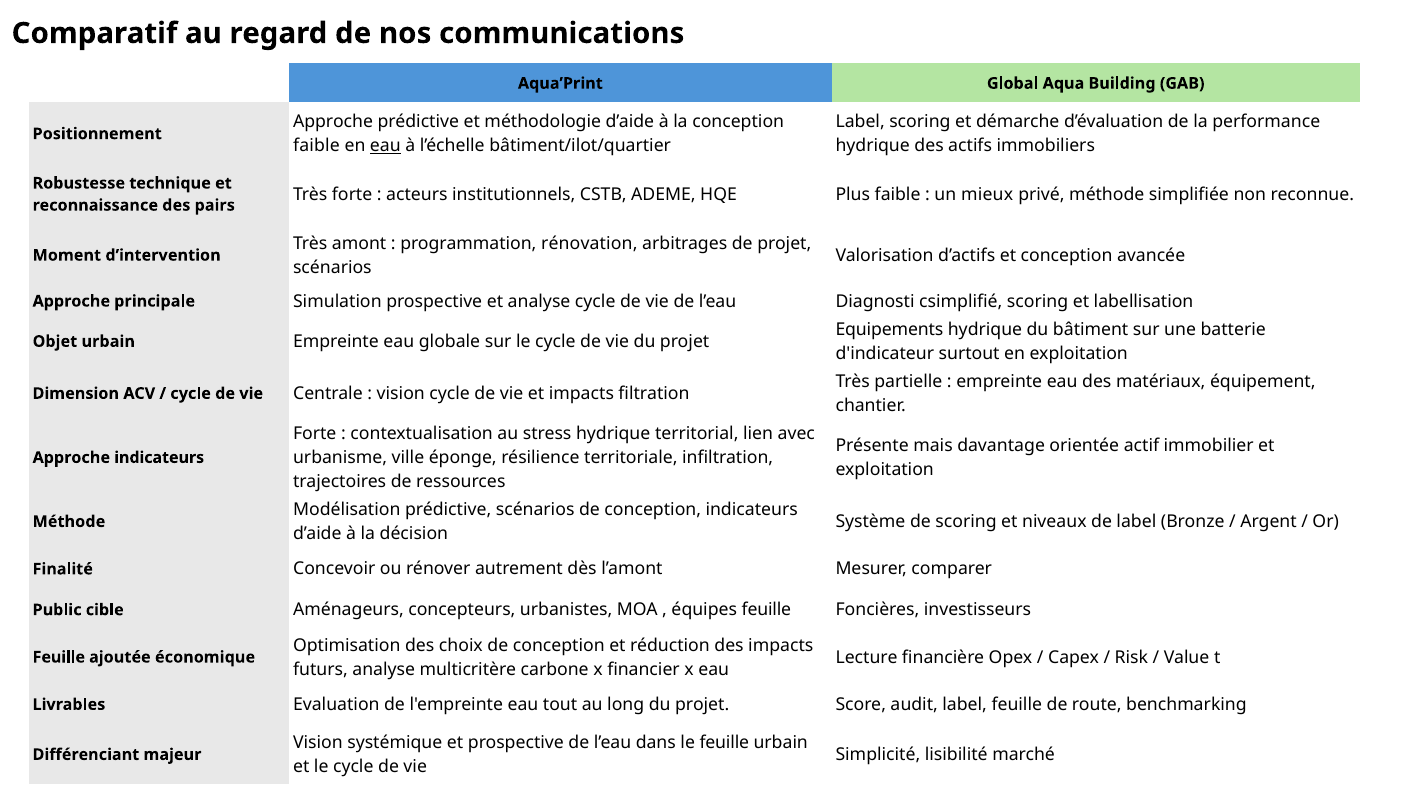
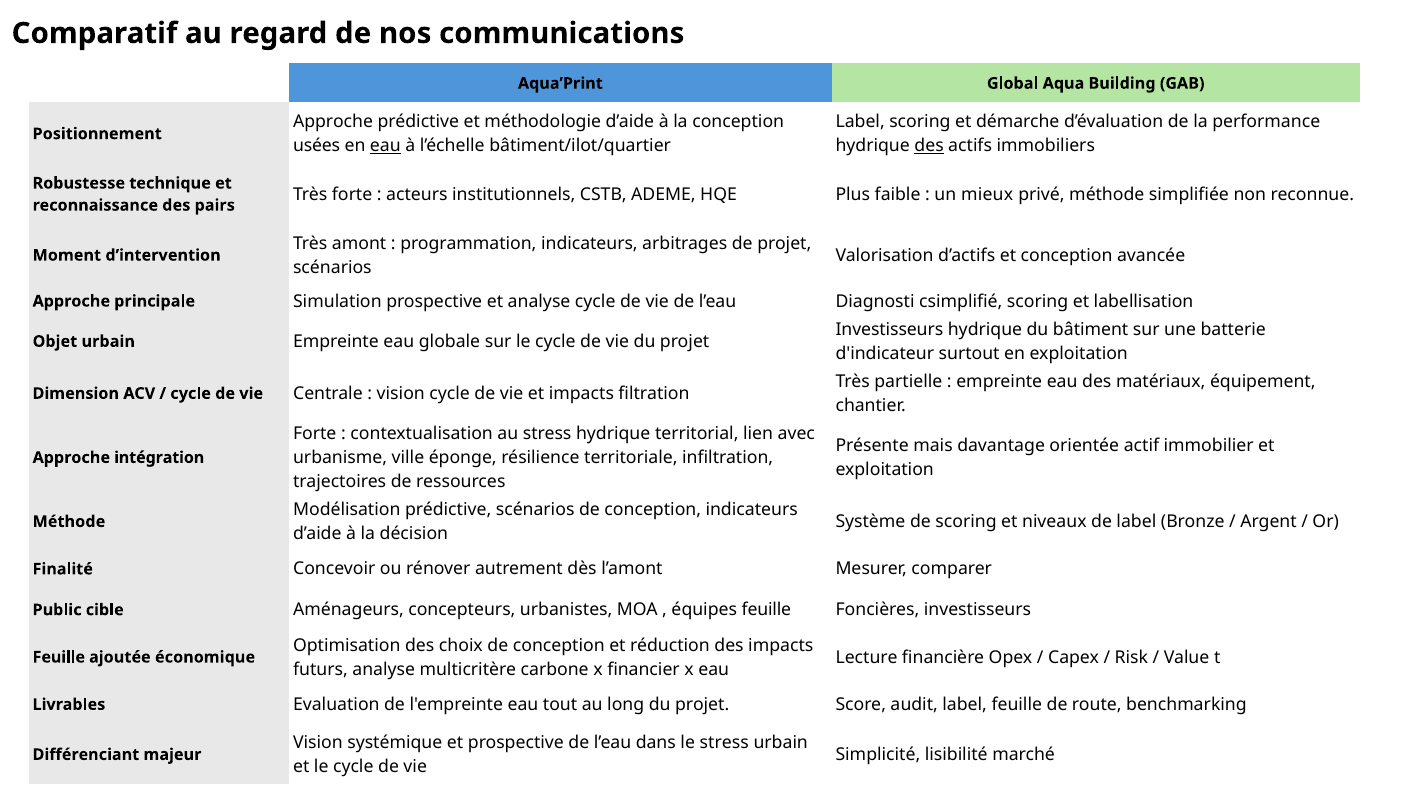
faible: faible -> usées (317, 146)
des underline: none -> present (929, 146)
programmation rénovation: rénovation -> indicateurs (589, 243)
Equipements: Equipements -> Investisseurs (889, 330)
Approche indicateurs: indicateurs -> intégration (159, 458)
le feuille: feuille -> stress (724, 743)
